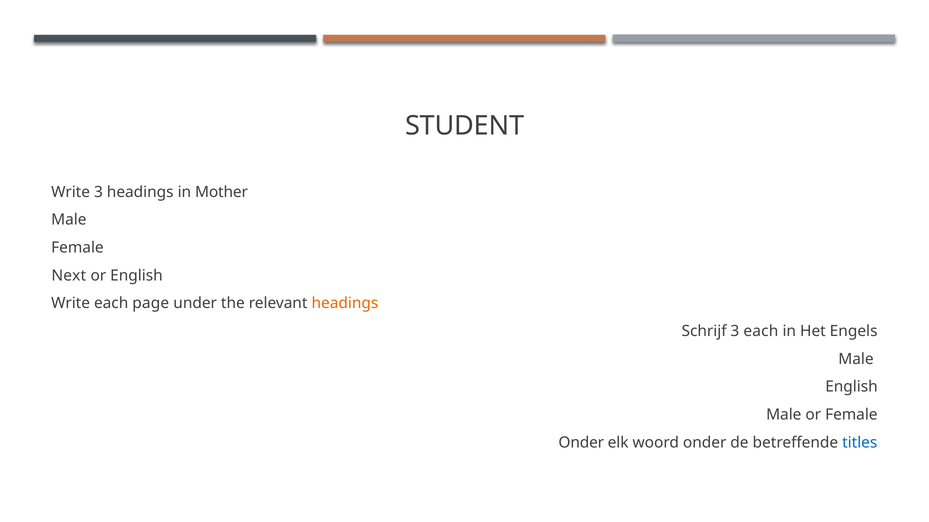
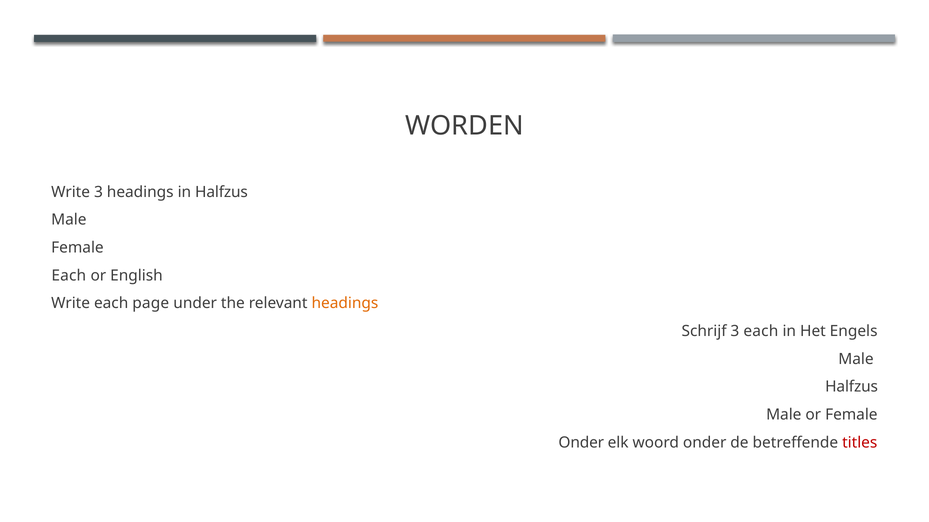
STUDENT: STUDENT -> WORDEN (464, 126)
in Mother: Mother -> Halfzus (221, 192)
Next: Next -> Each (69, 276)
English: English -> Halfzus (852, 387)
titles colour: blue -> red (860, 443)
